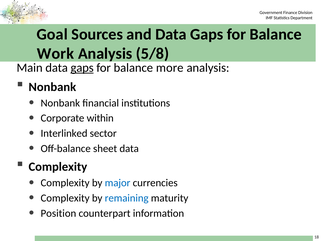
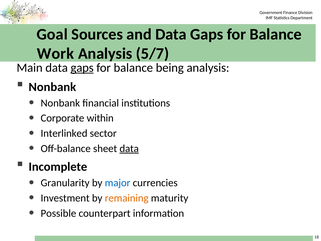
5/8: 5/8 -> 5/7 (153, 54)
more: more -> being (170, 68)
data underline: none -> present (129, 148)
Complexity: Complexity -> Incomplete (58, 167)
Complexity: Complexity -> Granularity (65, 183)
Complexity: Complexity -> Investment (65, 198)
remaining colour: blue -> orange (127, 198)
Position: Position -> Possible (58, 213)
